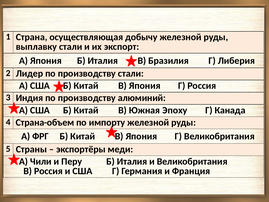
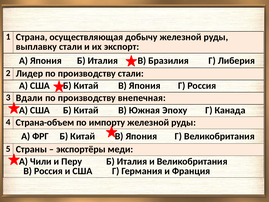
Индия: Индия -> Вдали (29, 98)
алюминий: алюминий -> внепечная (142, 98)
